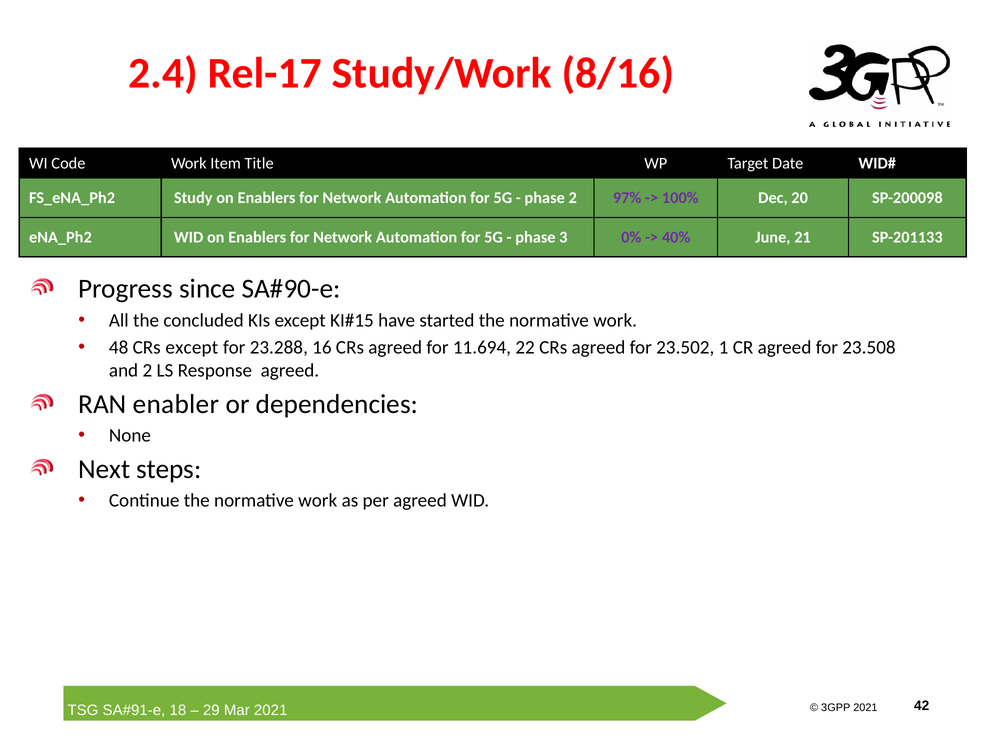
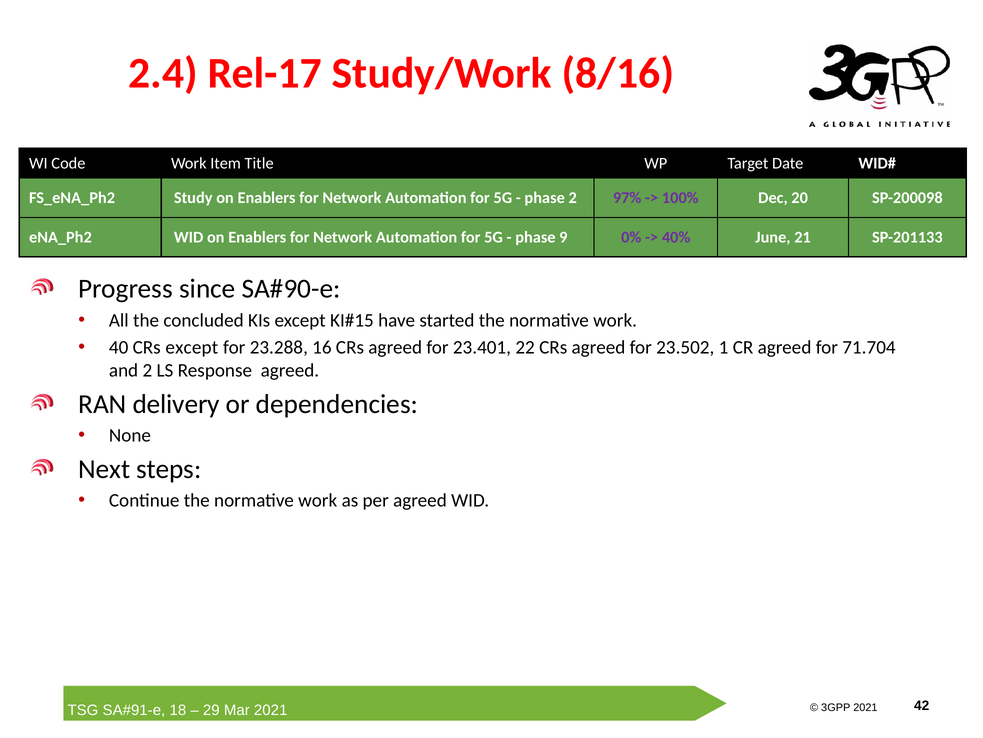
3: 3 -> 9 (563, 237)
48: 48 -> 40 (119, 347)
11.694: 11.694 -> 23.401 (482, 347)
23.508: 23.508 -> 71.704 (869, 347)
enabler: enabler -> delivery (176, 404)
